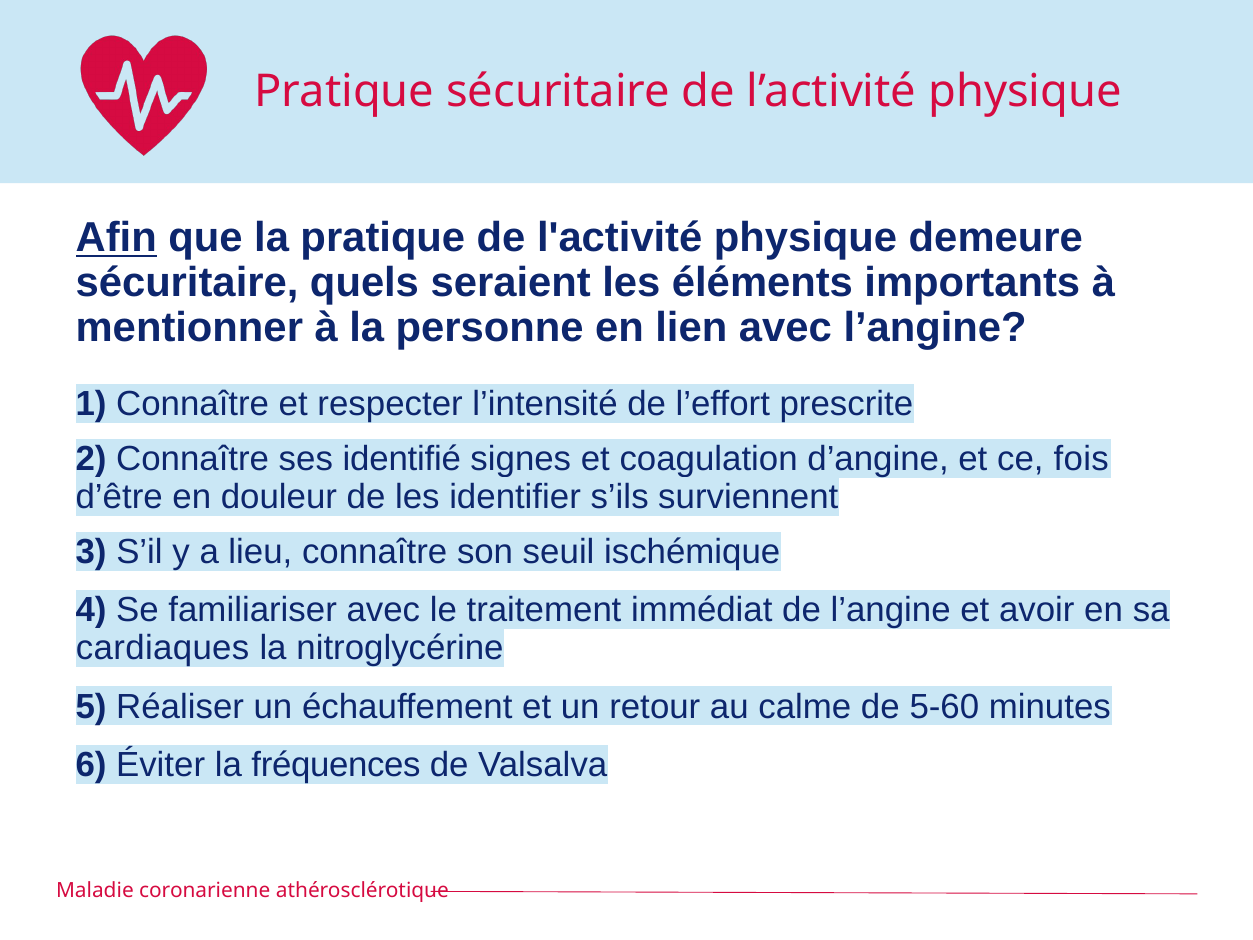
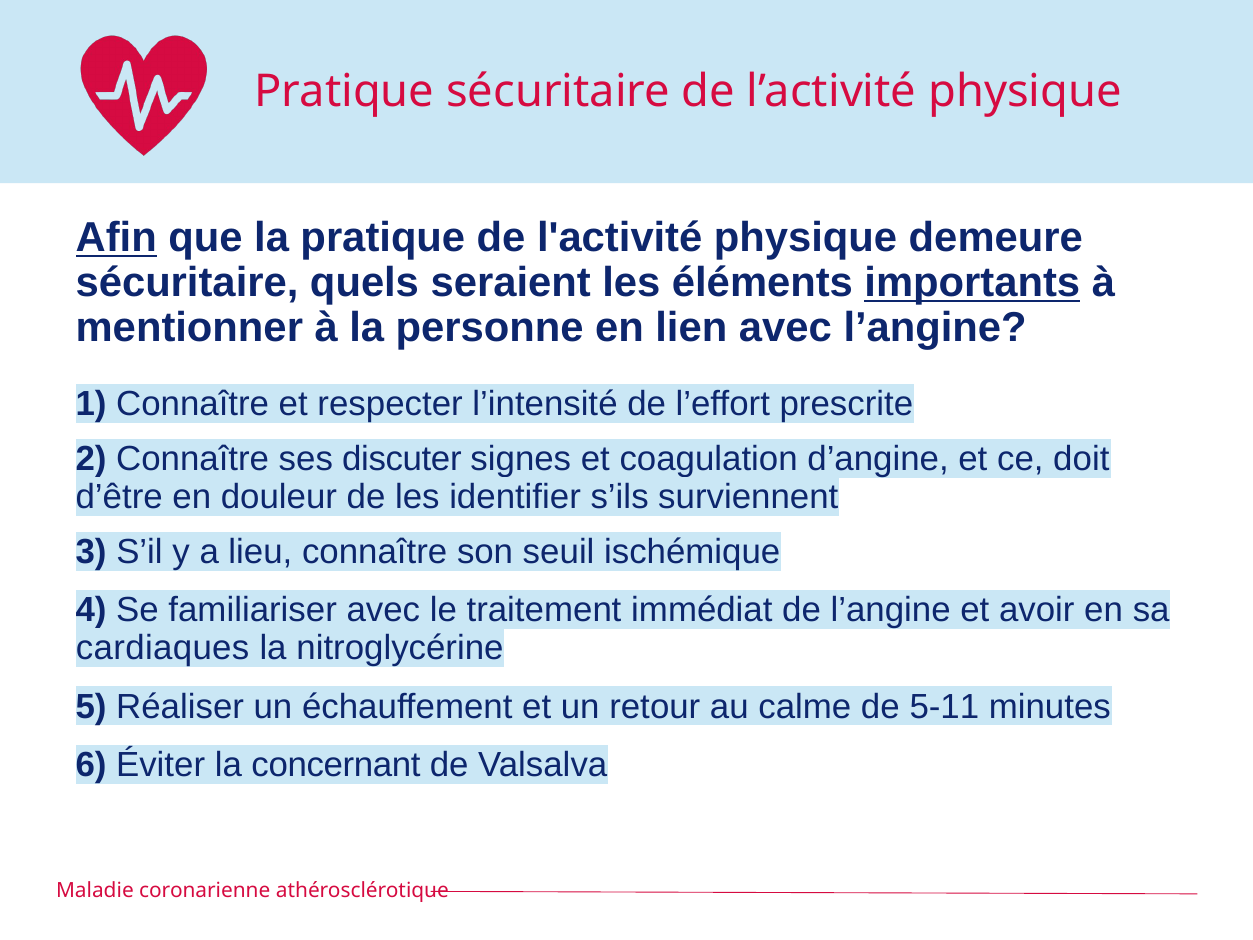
importants underline: none -> present (972, 283)
identifié: identifié -> discuter (402, 459)
fois: fois -> doit (1081, 459)
5-60: 5-60 -> 5-11 (944, 706)
fréquences: fréquences -> concernant (336, 765)
